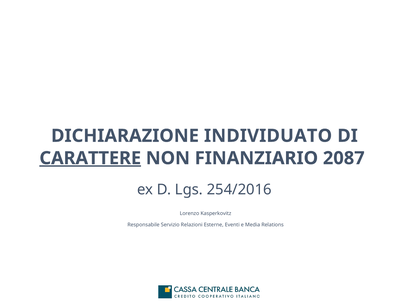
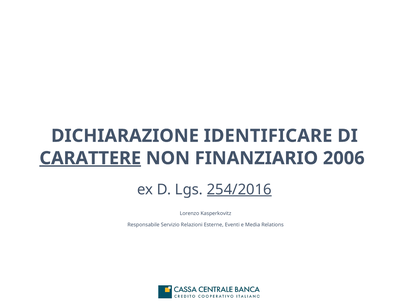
INDIVIDUATO: INDIVIDUATO -> IDENTIFICARE (268, 136)
2087: 2087 -> 2006 (344, 158)
254/2016 underline: none -> present (239, 190)
